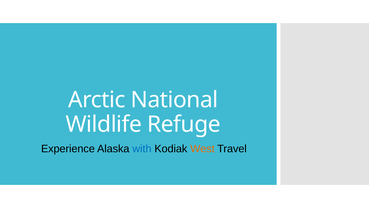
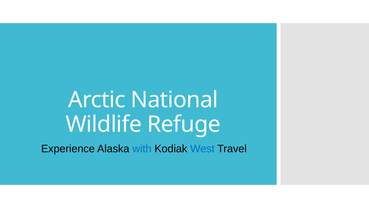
West colour: orange -> blue (202, 148)
